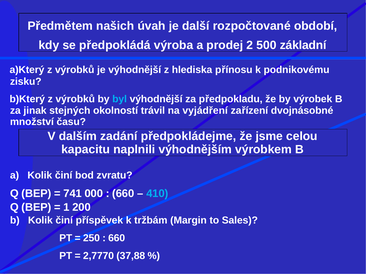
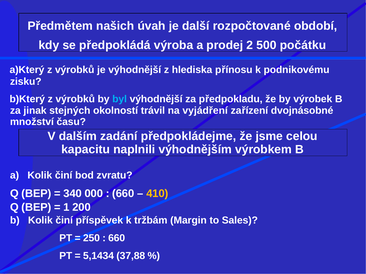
základní: základní -> počátku (303, 45)
741: 741 -> 340 (73, 194)
410 colour: light blue -> yellow (157, 194)
2,7770: 2,7770 -> 5,1434 (98, 256)
